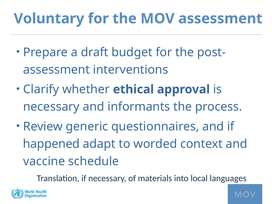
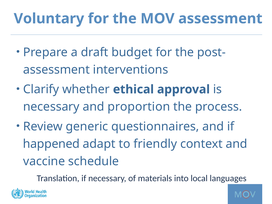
informants: informants -> proportion (139, 107)
worded: worded -> friendly (155, 144)
